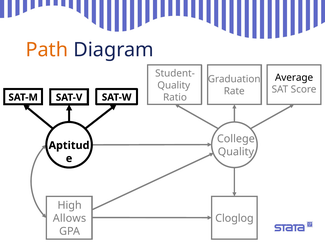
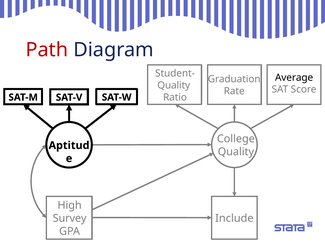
Path colour: orange -> red (47, 50)
Allows: Allows -> Survey (70, 218)
Cloglog: Cloglog -> Include (234, 218)
